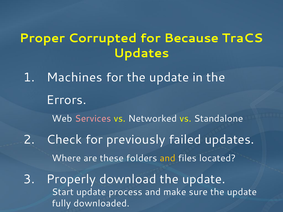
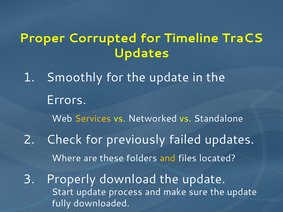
Because: Because -> Timeline (191, 38)
Machines: Machines -> Smoothly (74, 77)
Services colour: pink -> yellow (93, 119)
